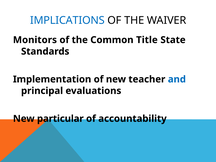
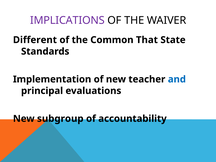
IMPLICATIONS colour: blue -> purple (67, 20)
Monitors: Monitors -> Different (35, 40)
Title: Title -> That (147, 40)
particular: particular -> subgroup (60, 119)
